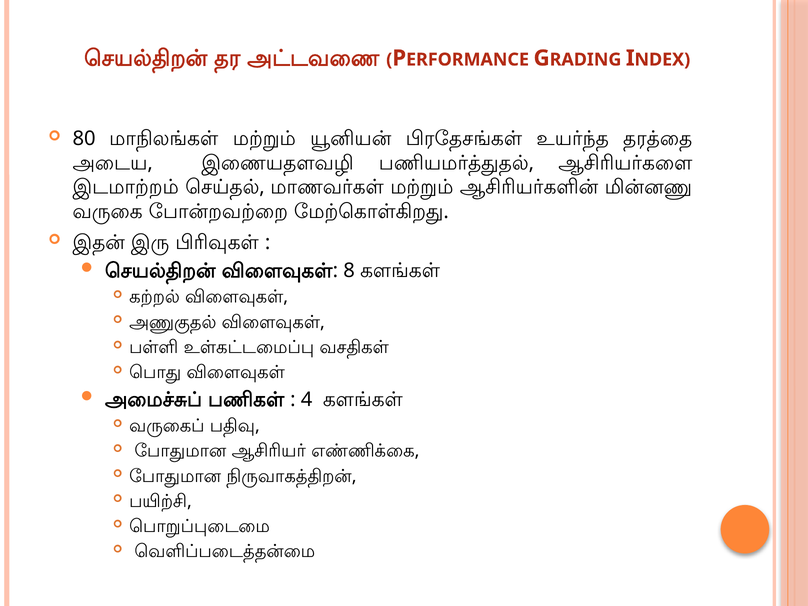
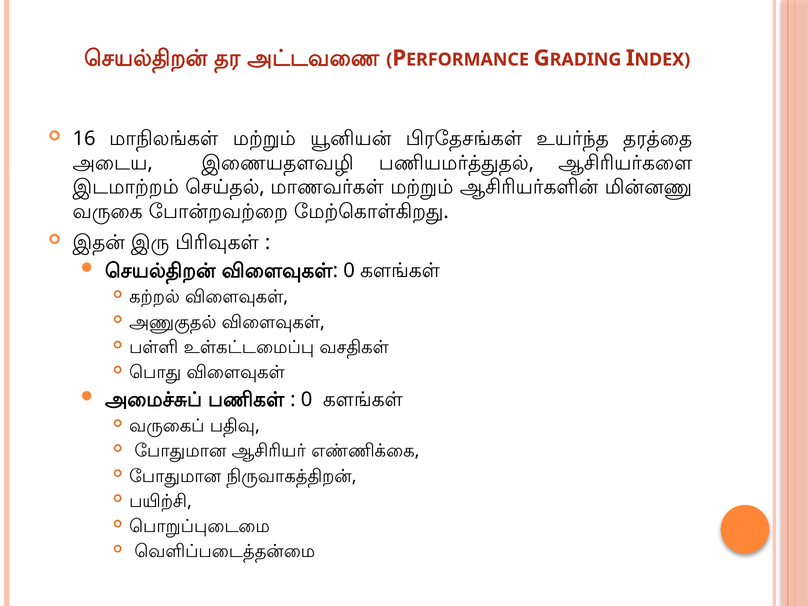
80: 80 -> 16 (84, 139)
8: 8 -> 0 (349, 271)
4: 4 -> 0 (307, 399)
